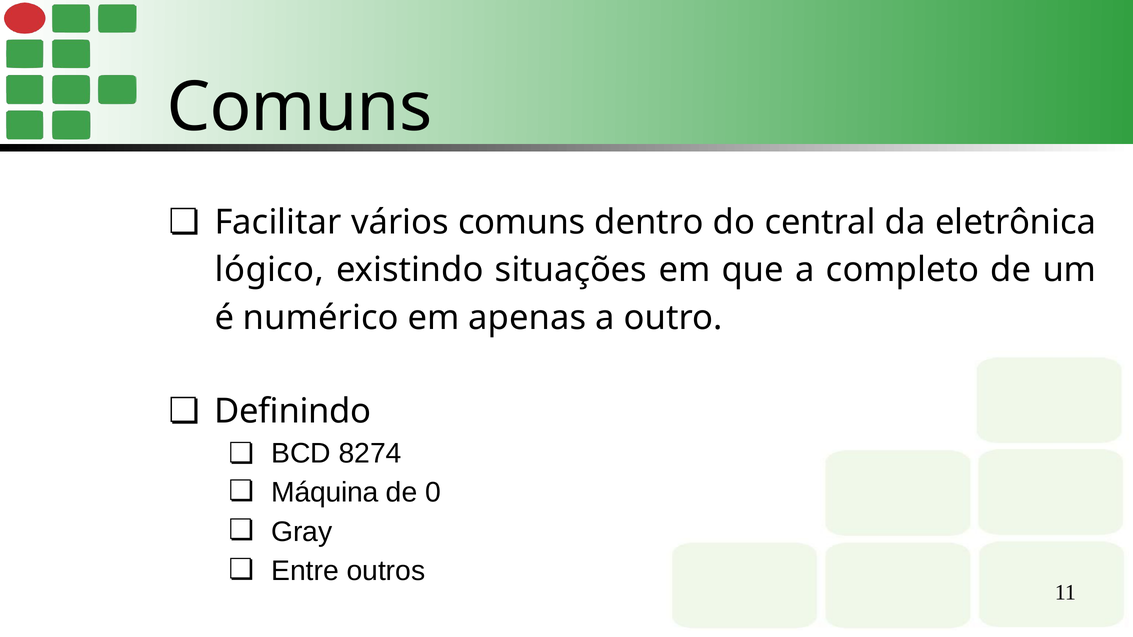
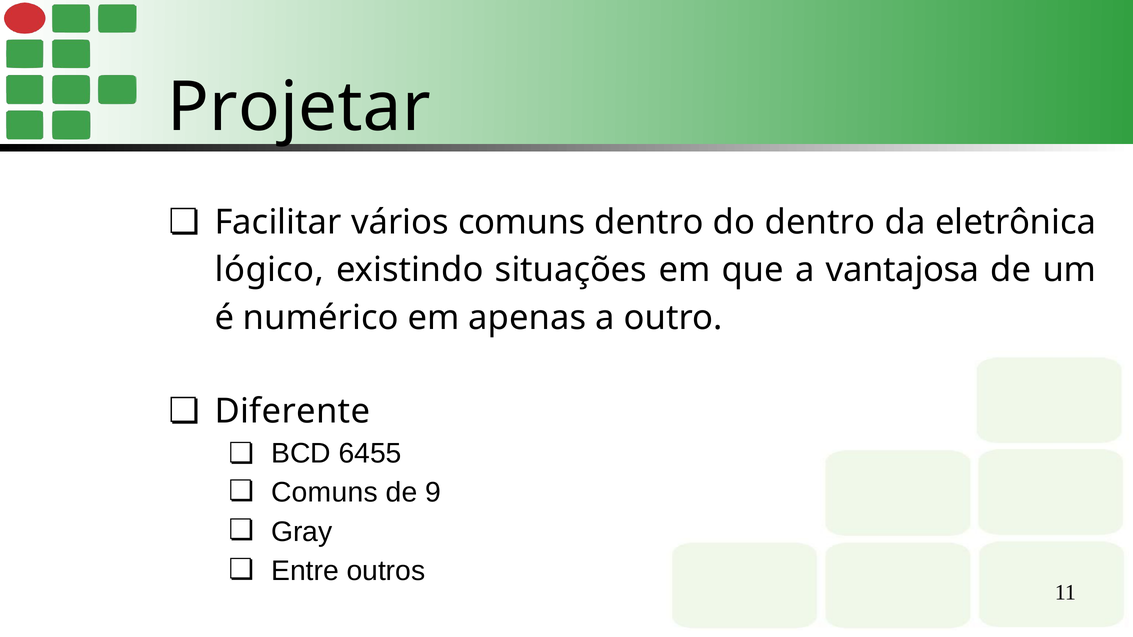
Comuns: Comuns -> Projetar (299, 108)
do central: central -> dentro (820, 222)
completo: completo -> vantajosa (903, 270)
Definindo: Definindo -> Diferente (292, 411)
8274: 8274 -> 6455 (370, 454)
Máquina: Máquina -> Comuns (324, 493)
0: 0 -> 9 (433, 493)
